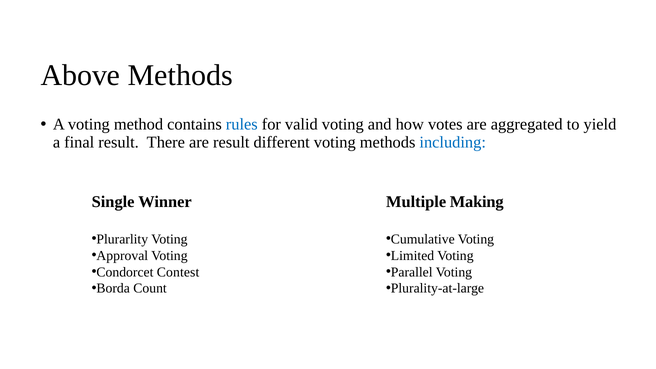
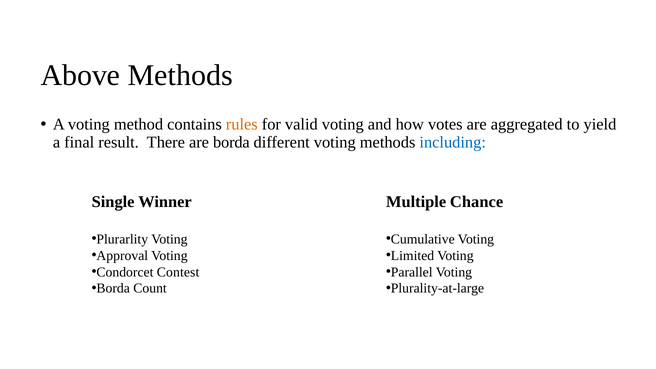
rules colour: blue -> orange (242, 124)
are result: result -> borda (231, 142)
Making: Making -> Chance (477, 202)
